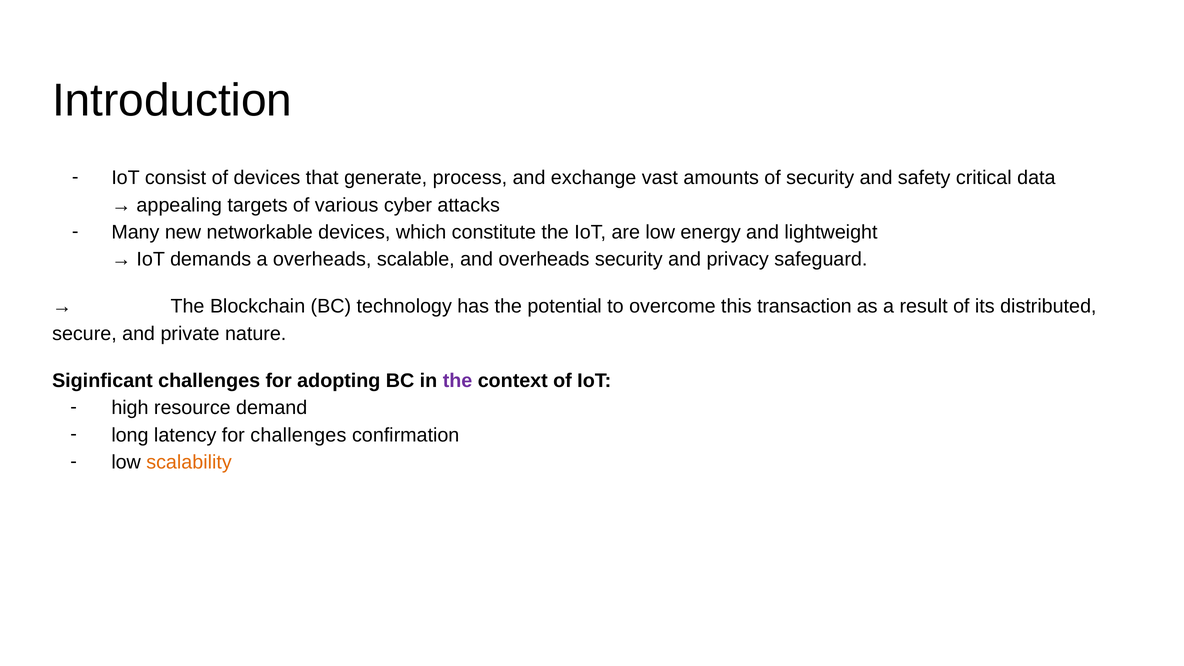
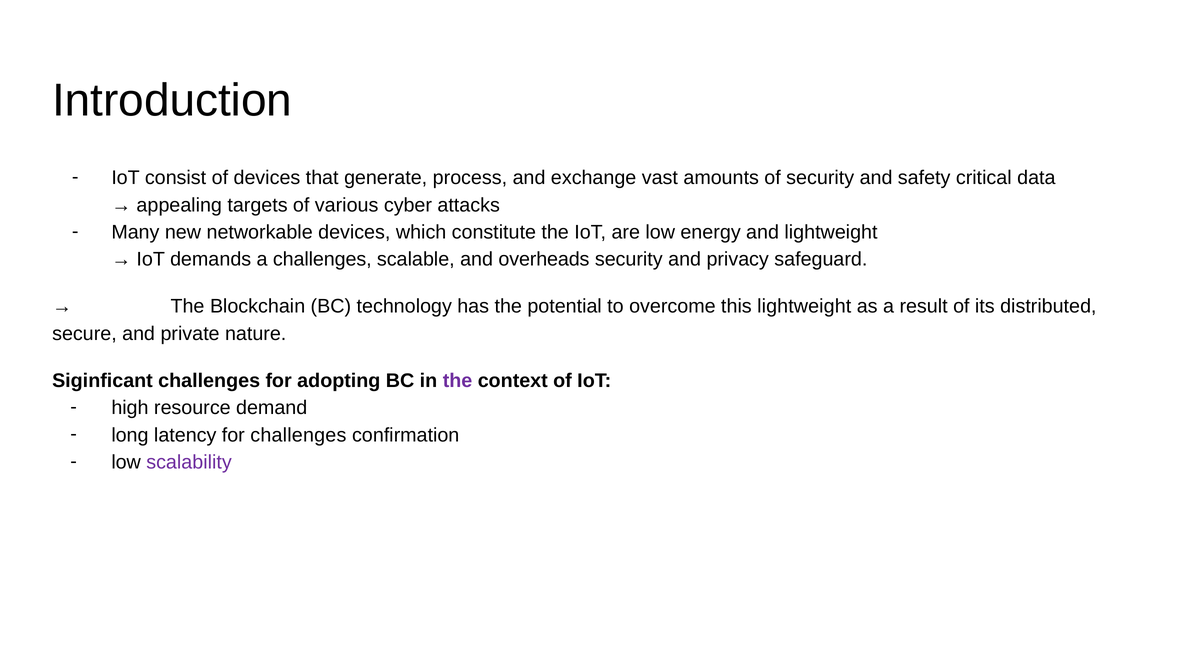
a overheads: overheads -> challenges (322, 259)
this transaction: transaction -> lightweight (804, 306)
scalability colour: orange -> purple (189, 462)
